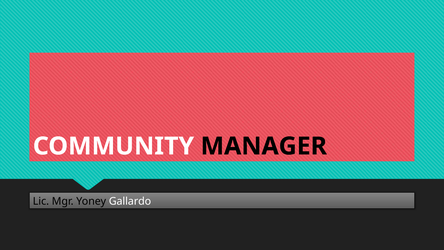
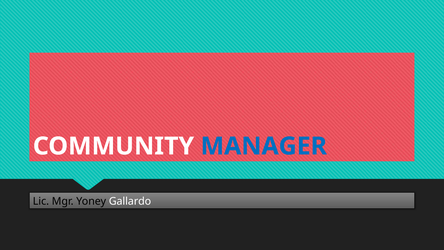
MANAGER colour: black -> blue (264, 146)
